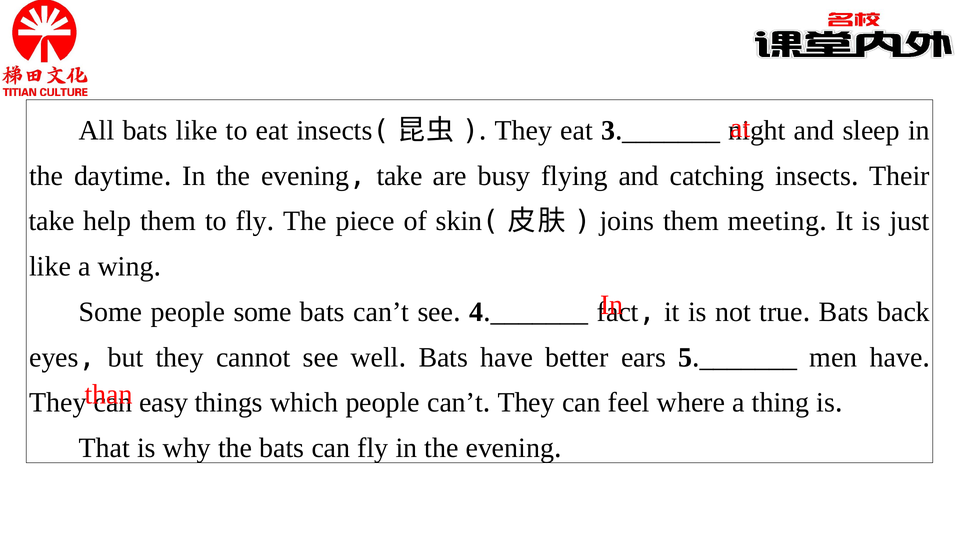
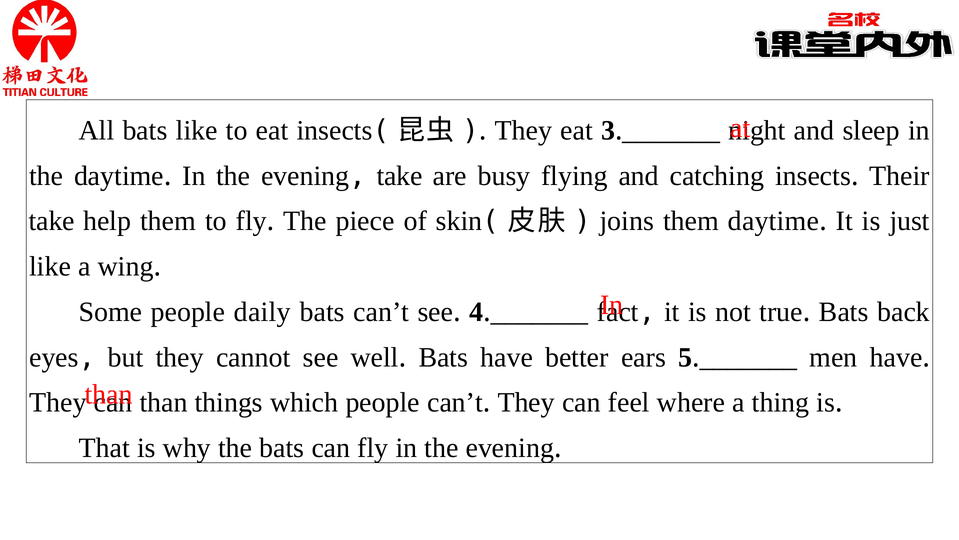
them meeting: meeting -> daytime (773, 221)
people some: some -> daily (262, 312)
easy: easy -> than (164, 402)
